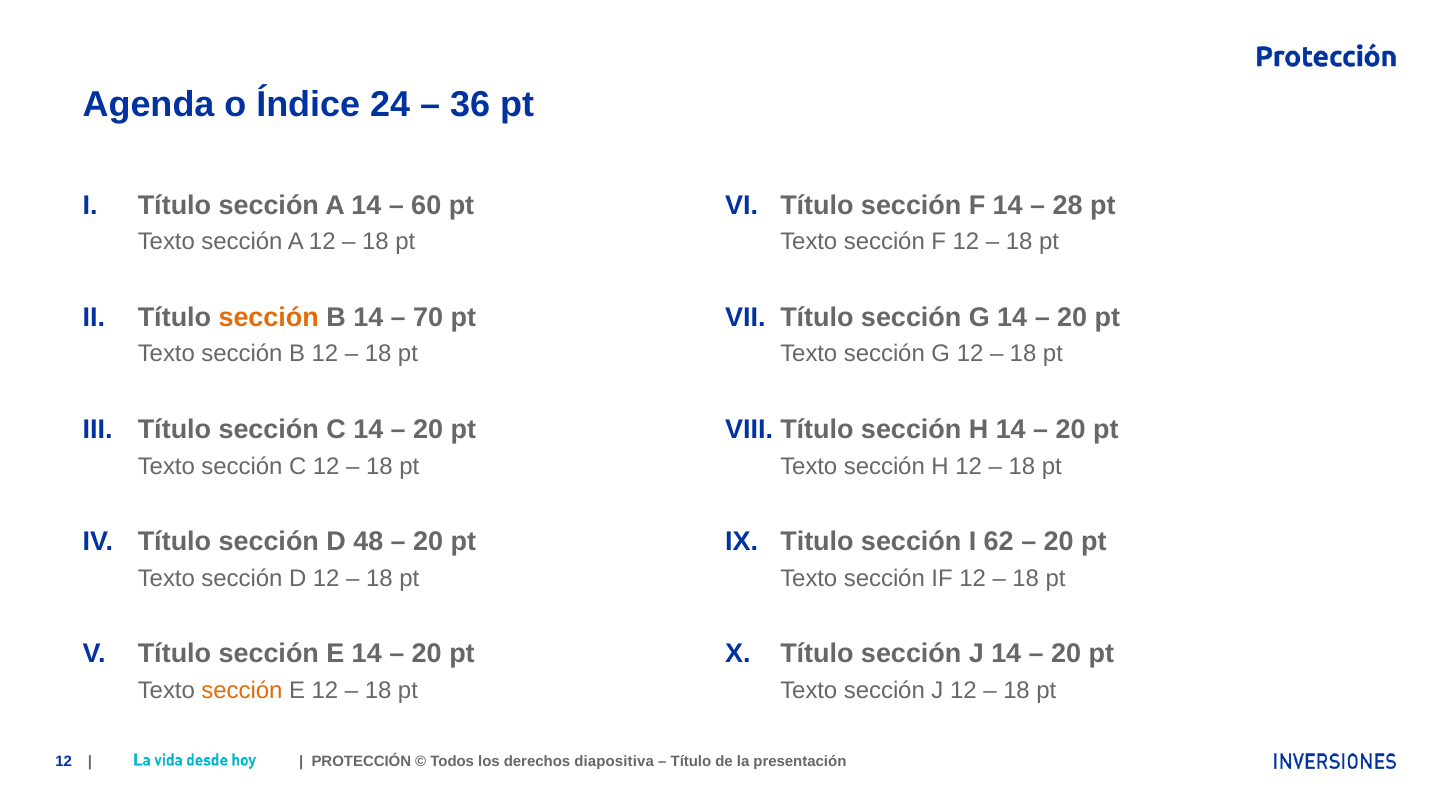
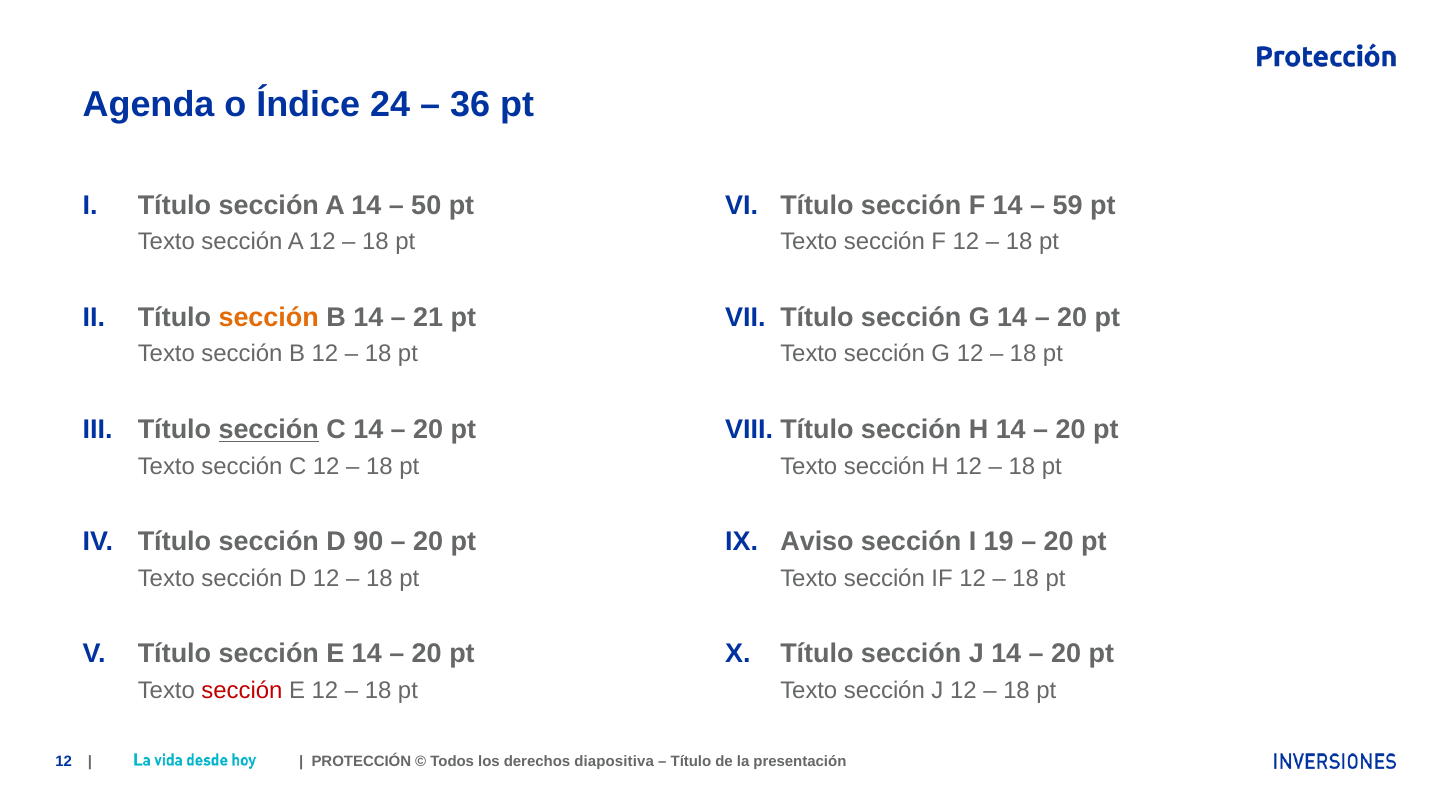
60: 60 -> 50 (426, 206)
28: 28 -> 59 (1068, 206)
70: 70 -> 21 (428, 318)
sección underline: none -> present (269, 430)
48: 48 -> 90 (368, 542)
Titulo: Titulo -> Aviso (817, 542)
62: 62 -> 19 (999, 542)
sección colour: orange -> red (242, 690)
